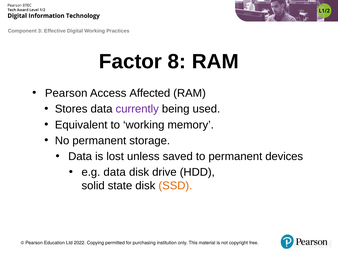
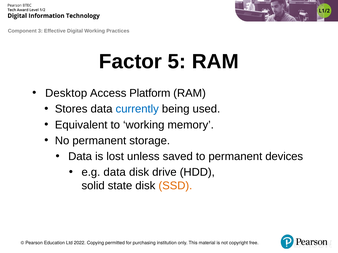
8: 8 -> 5 (177, 62)
Pearson: Pearson -> Desktop (66, 93)
Affected: Affected -> Platform (150, 93)
currently colour: purple -> blue (137, 109)
